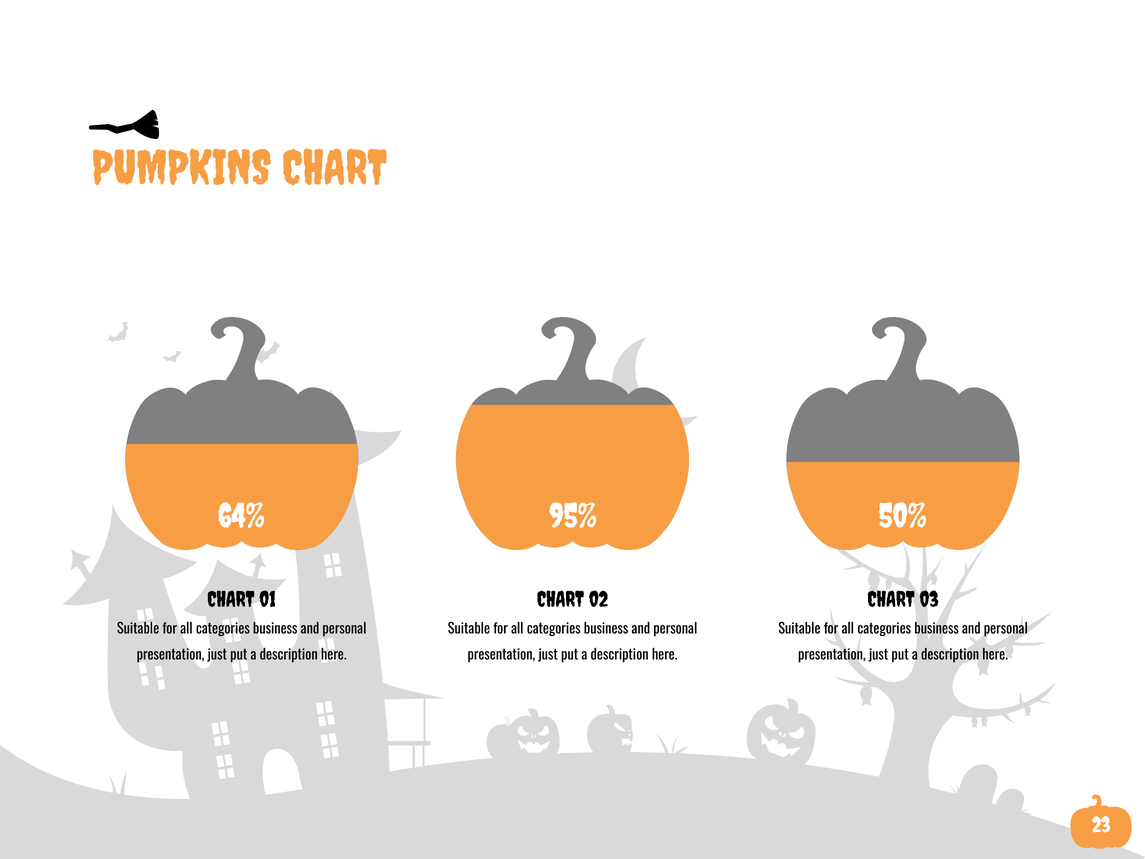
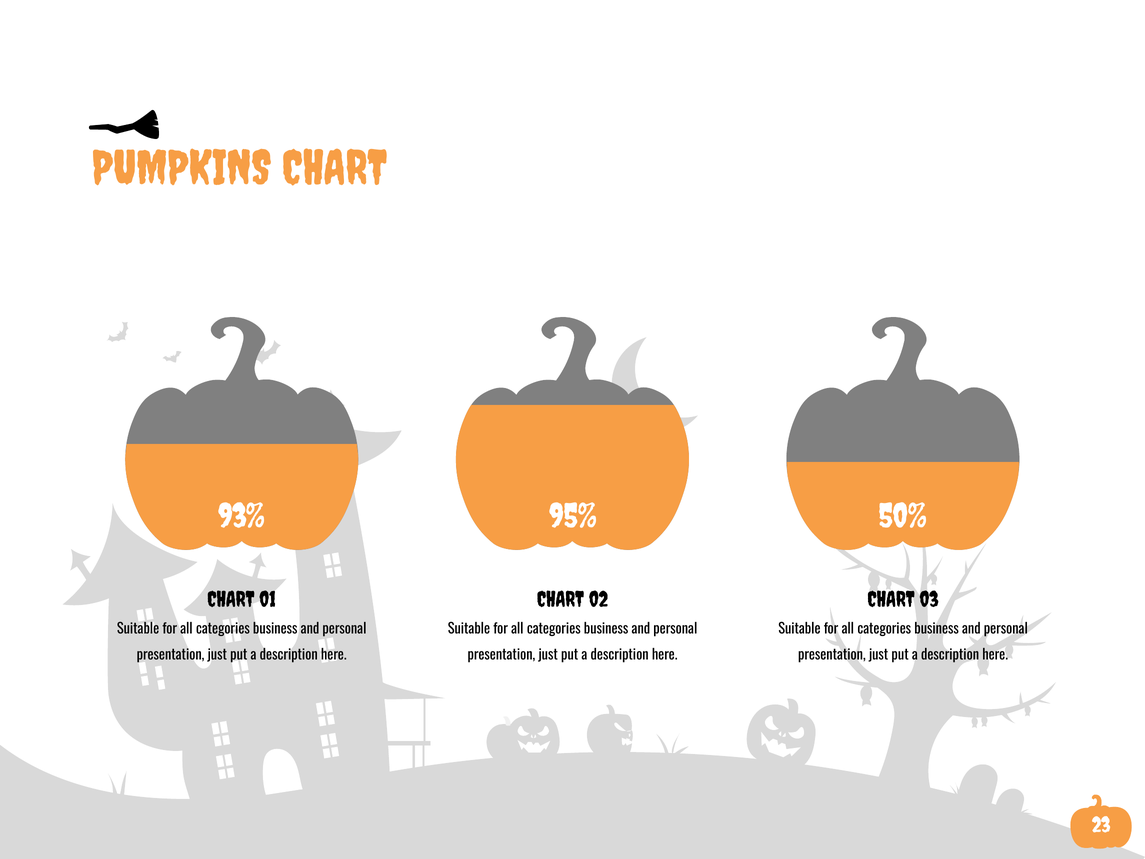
64%: 64% -> 93% (241, 516)
